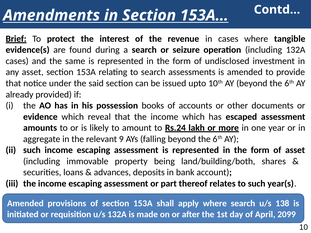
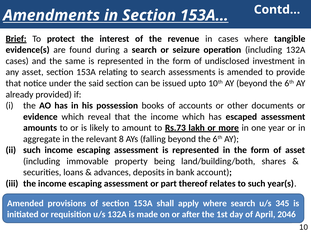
Rs.24: Rs.24 -> Rs.73 (175, 128)
9: 9 -> 8 (121, 139)
138: 138 -> 345 (282, 204)
2099: 2099 -> 2046 (287, 215)
